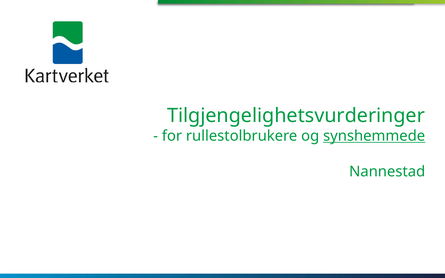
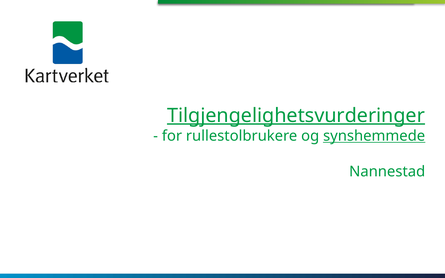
Tilgjengelighetsvurderinger underline: none -> present (296, 116)
